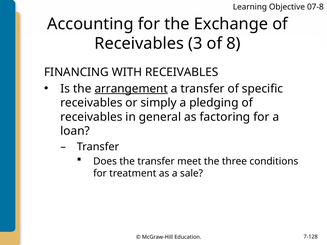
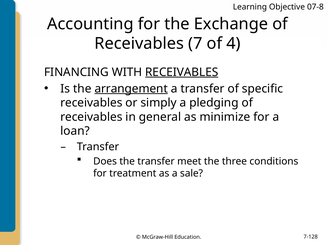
3: 3 -> 7 (195, 44)
8: 8 -> 4 (234, 44)
RECEIVABLES underline: none -> present (182, 72)
factoring: factoring -> minimize (225, 117)
